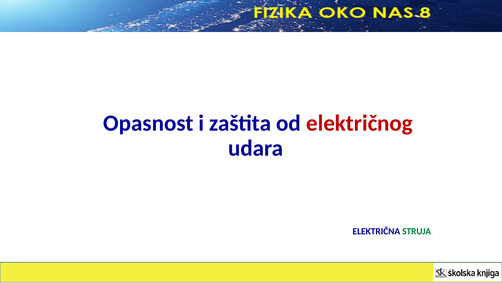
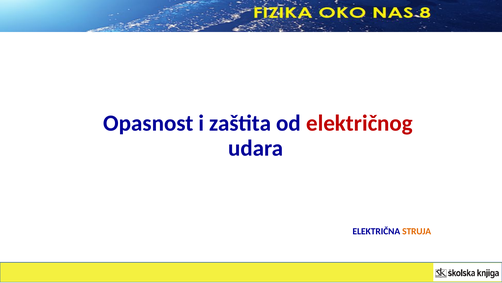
STRUJA colour: green -> orange (417, 231)
